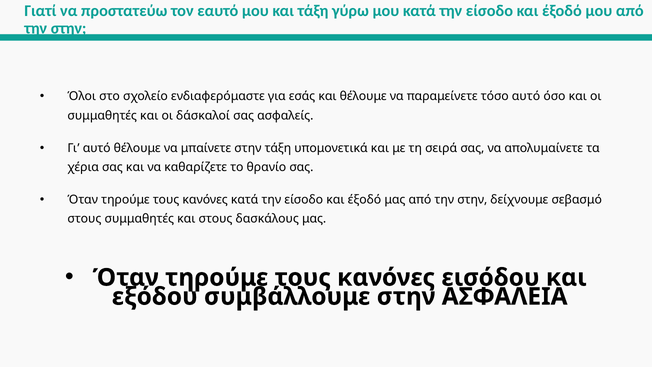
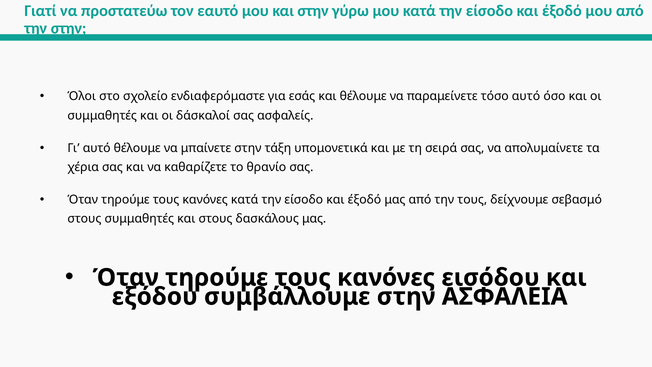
και τάξη: τάξη -> στην (313, 11)
μας από την στην: στην -> τους (472, 200)
